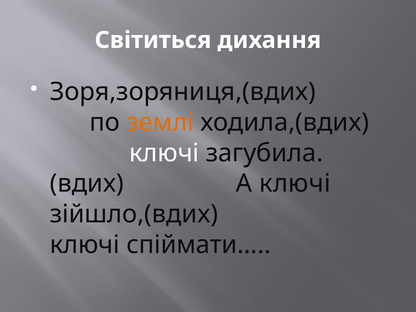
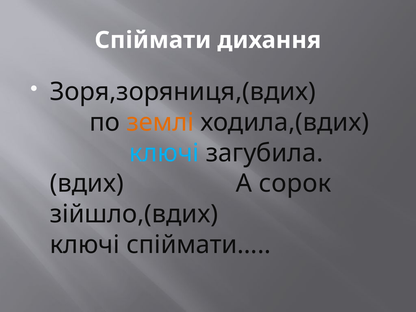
Світиться: Світиться -> Спіймати (153, 40)
ключі colour: white -> light blue (164, 153)
А ключі: ключі -> сорок (295, 184)
